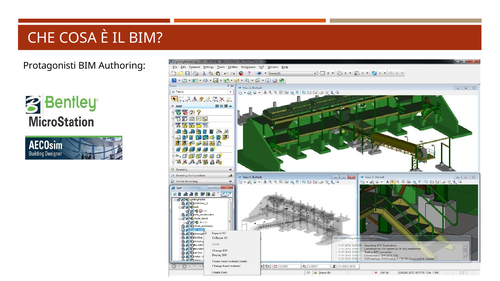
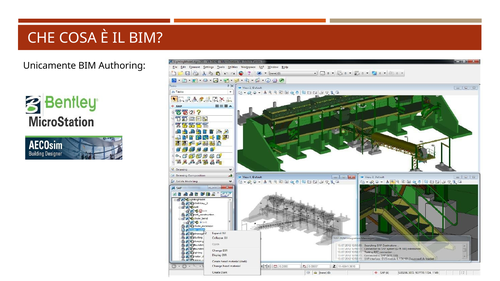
Protagonisti: Protagonisti -> Unicamente (50, 66)
